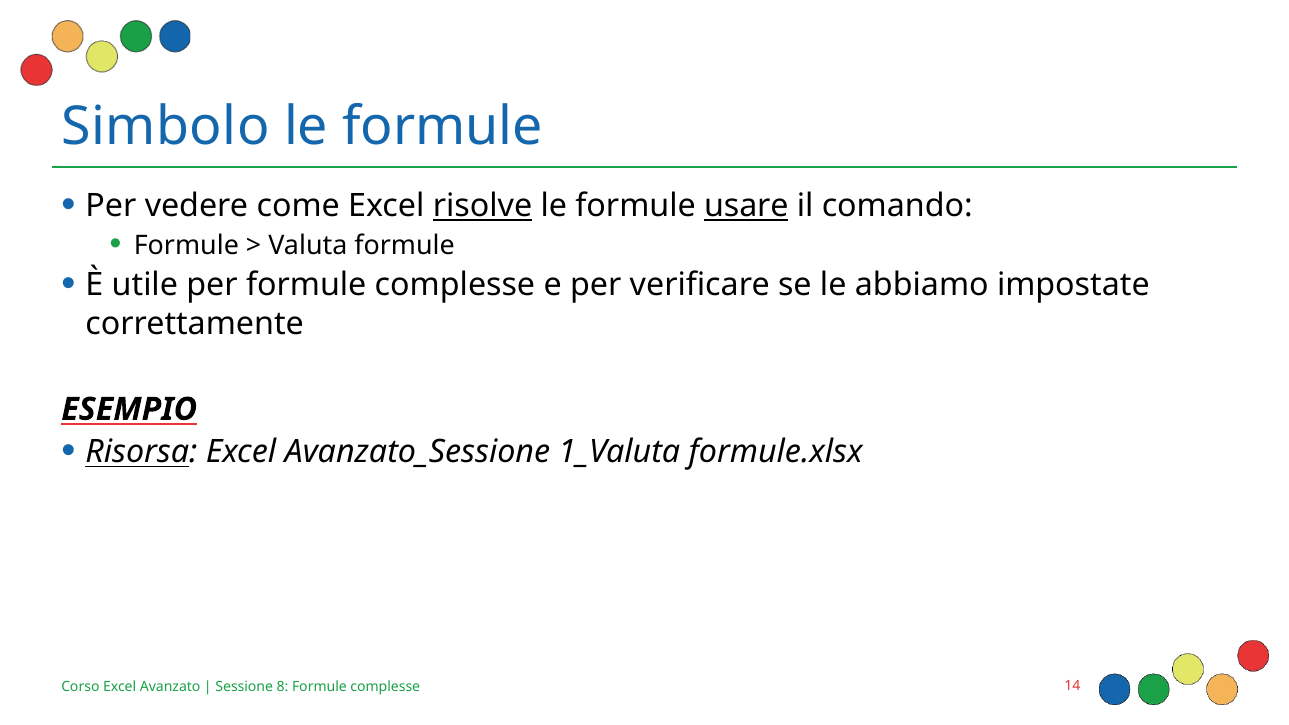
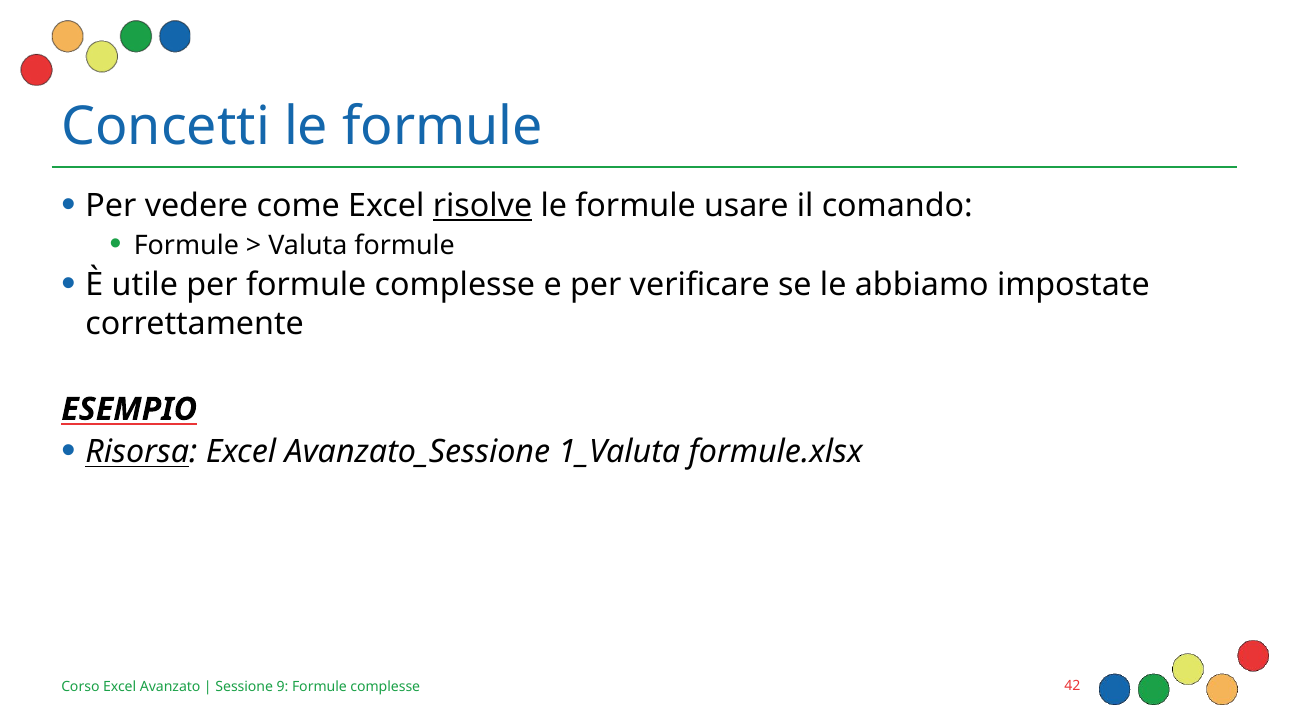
Simbolo: Simbolo -> Concetti (166, 127)
usare underline: present -> none (746, 206)
8: 8 -> 9 (283, 687)
14: 14 -> 42 (1072, 686)
